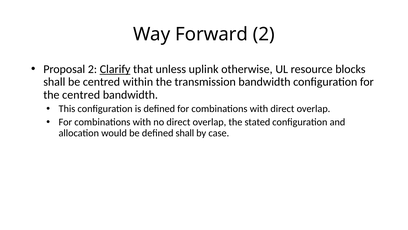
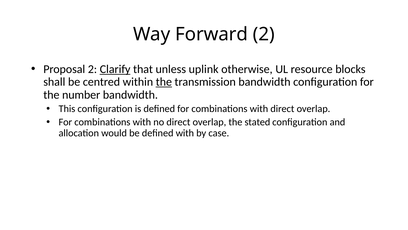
the underline: none -> present (164, 82)
the centred: centred -> number (81, 95)
defined shall: shall -> with (185, 133)
